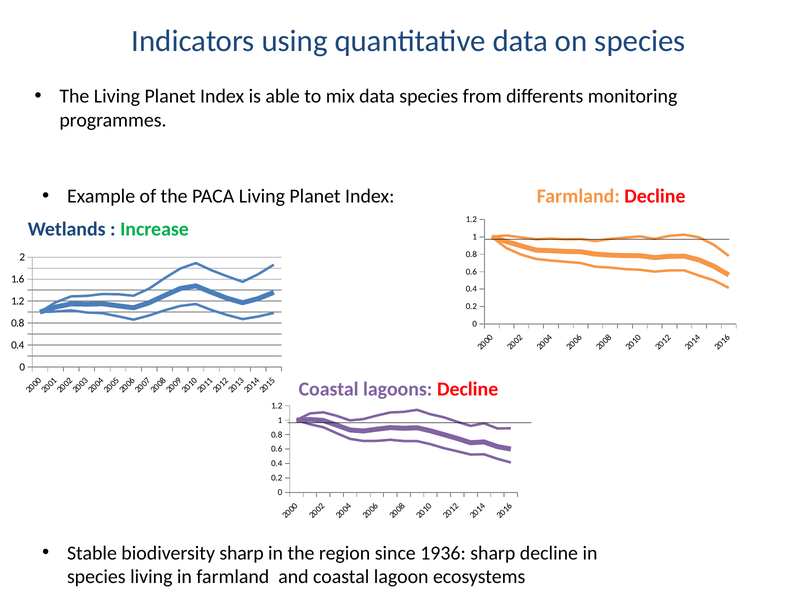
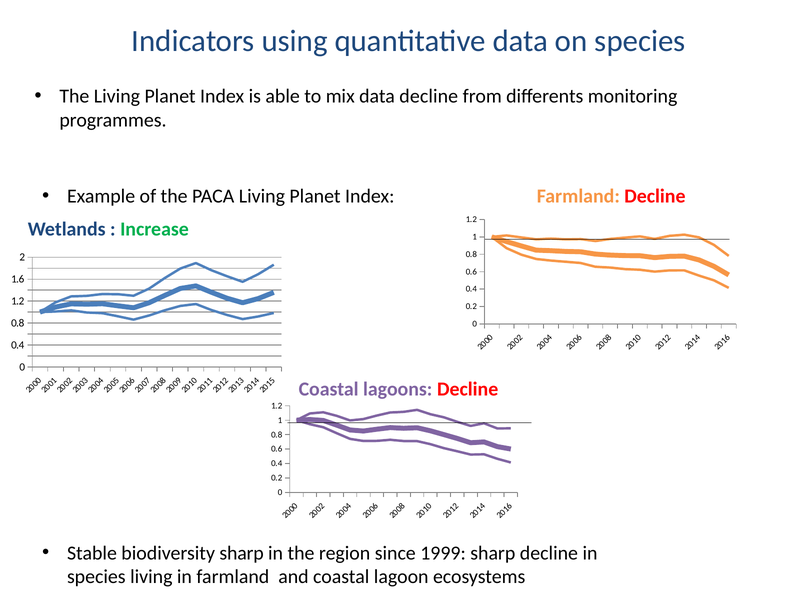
data species: species -> decline (429, 96)
1936: 1936 -> 1999 (443, 553)
